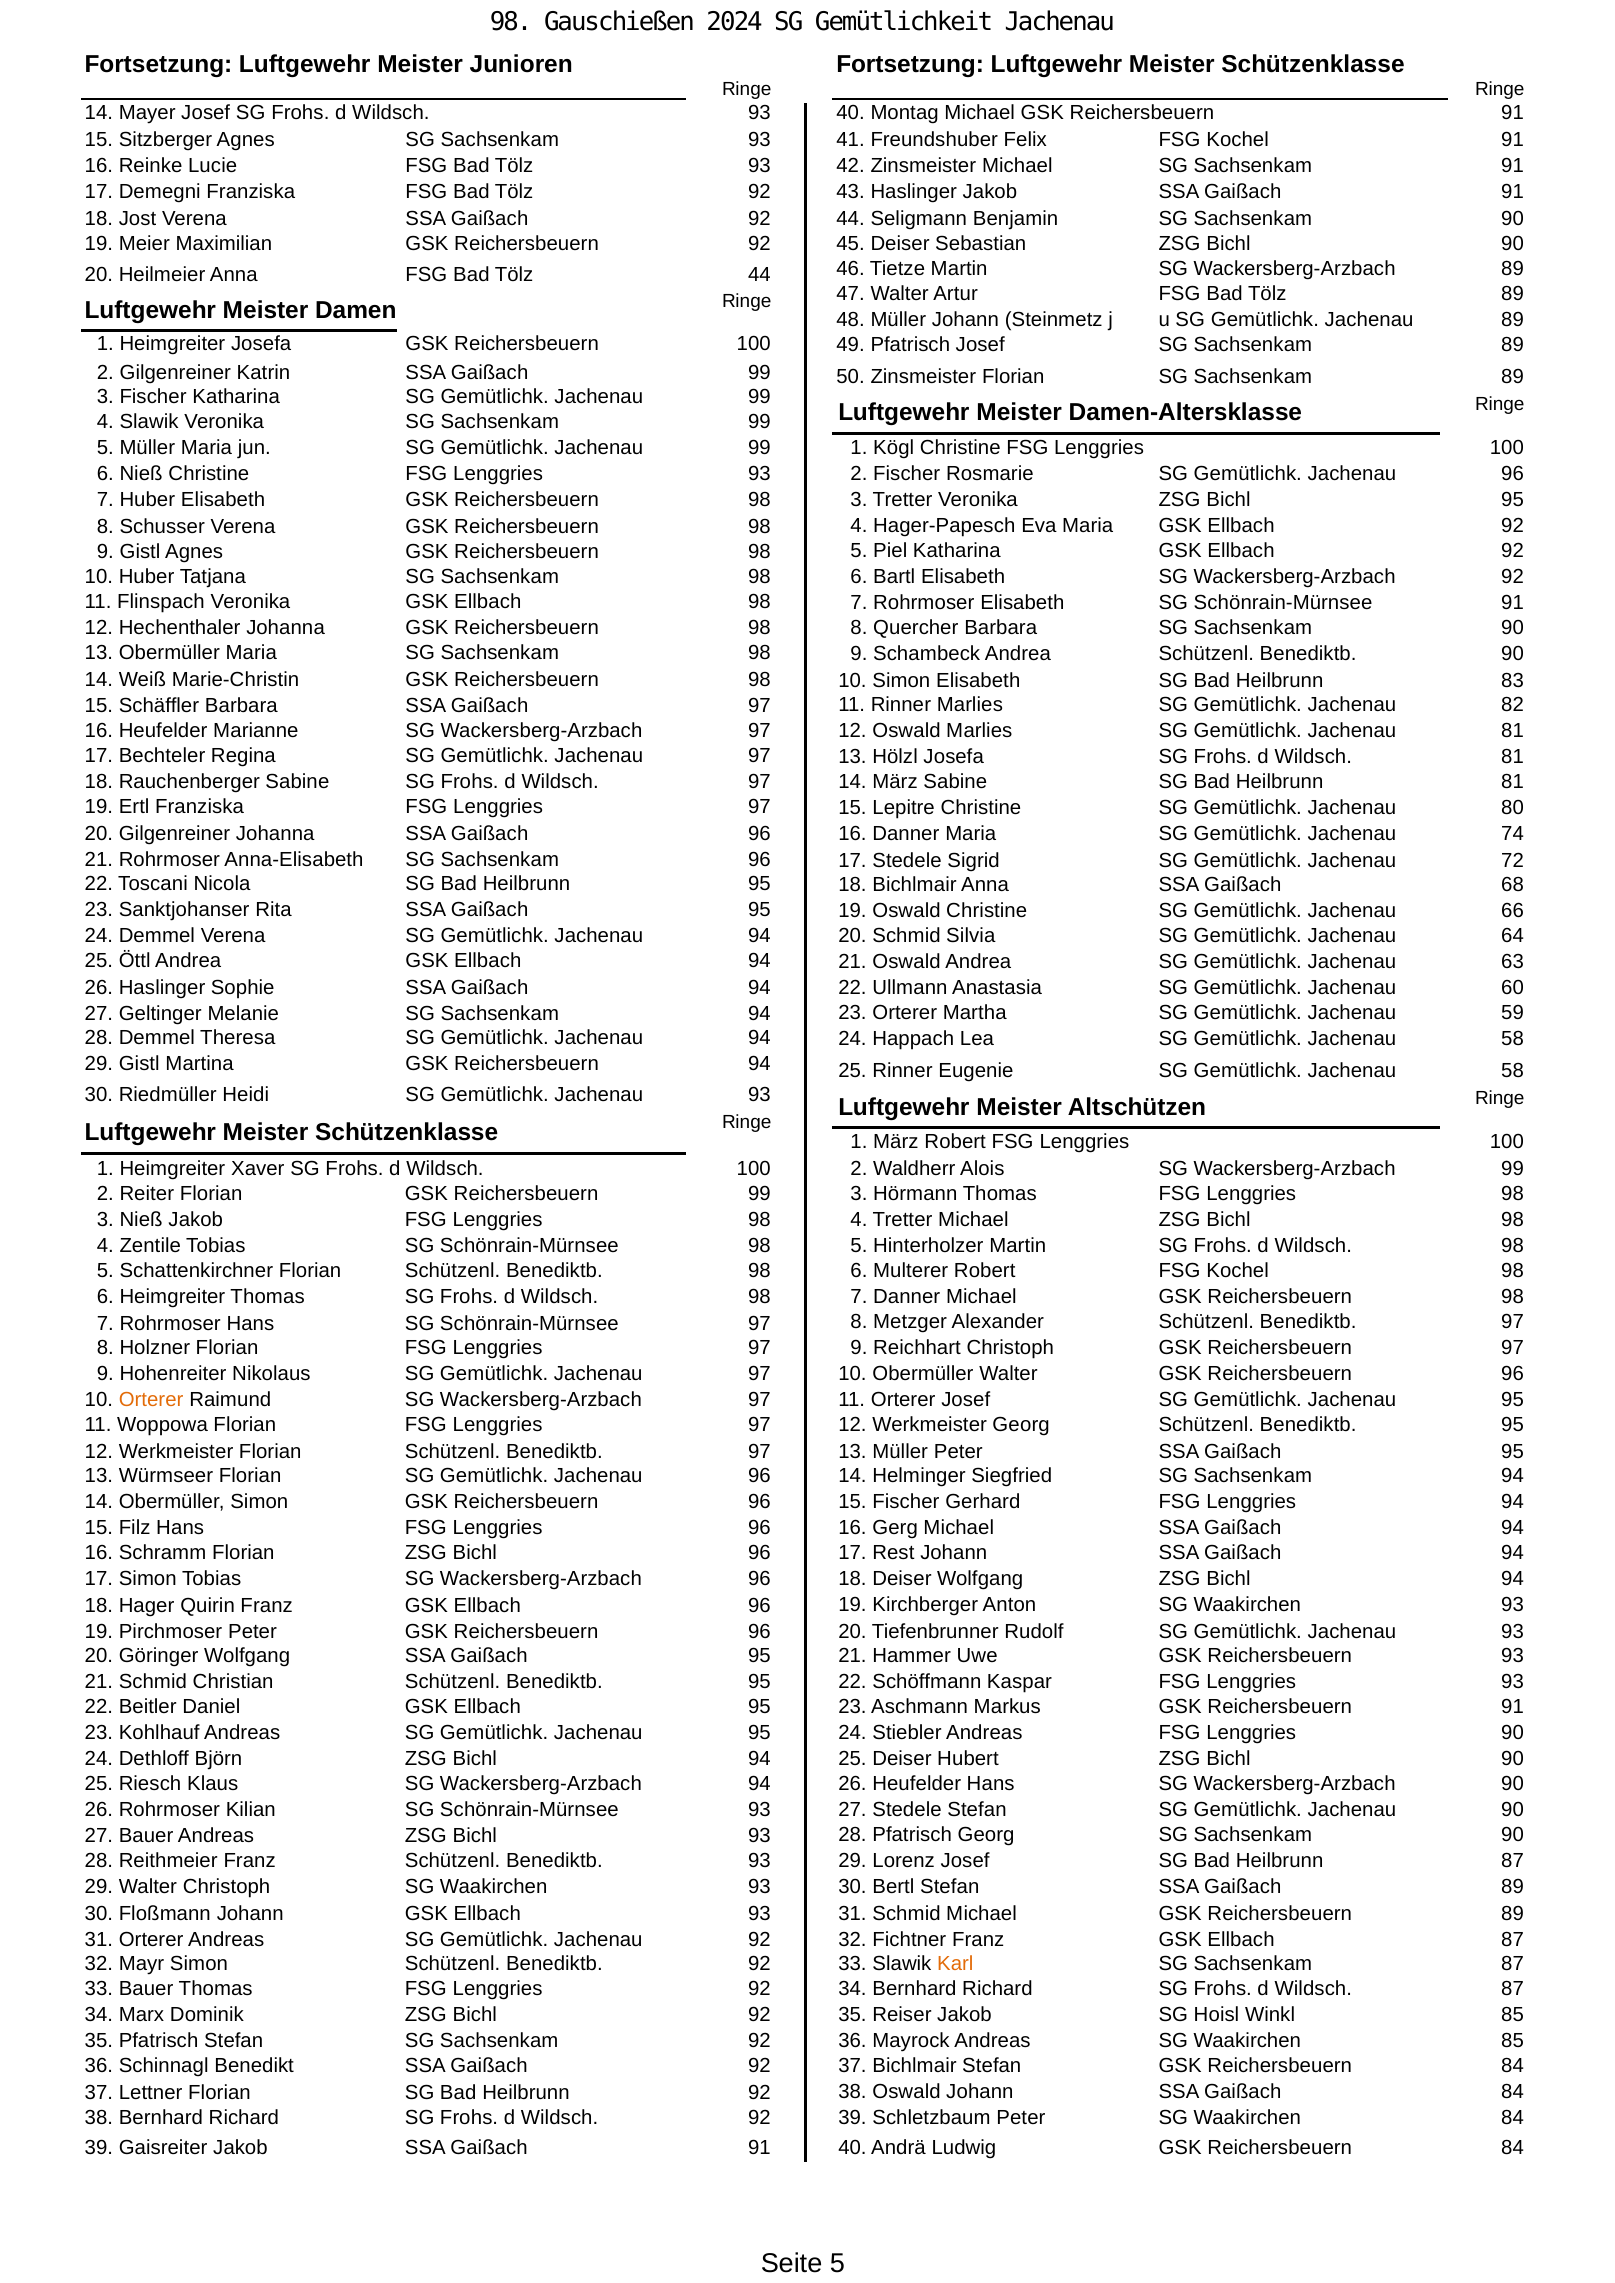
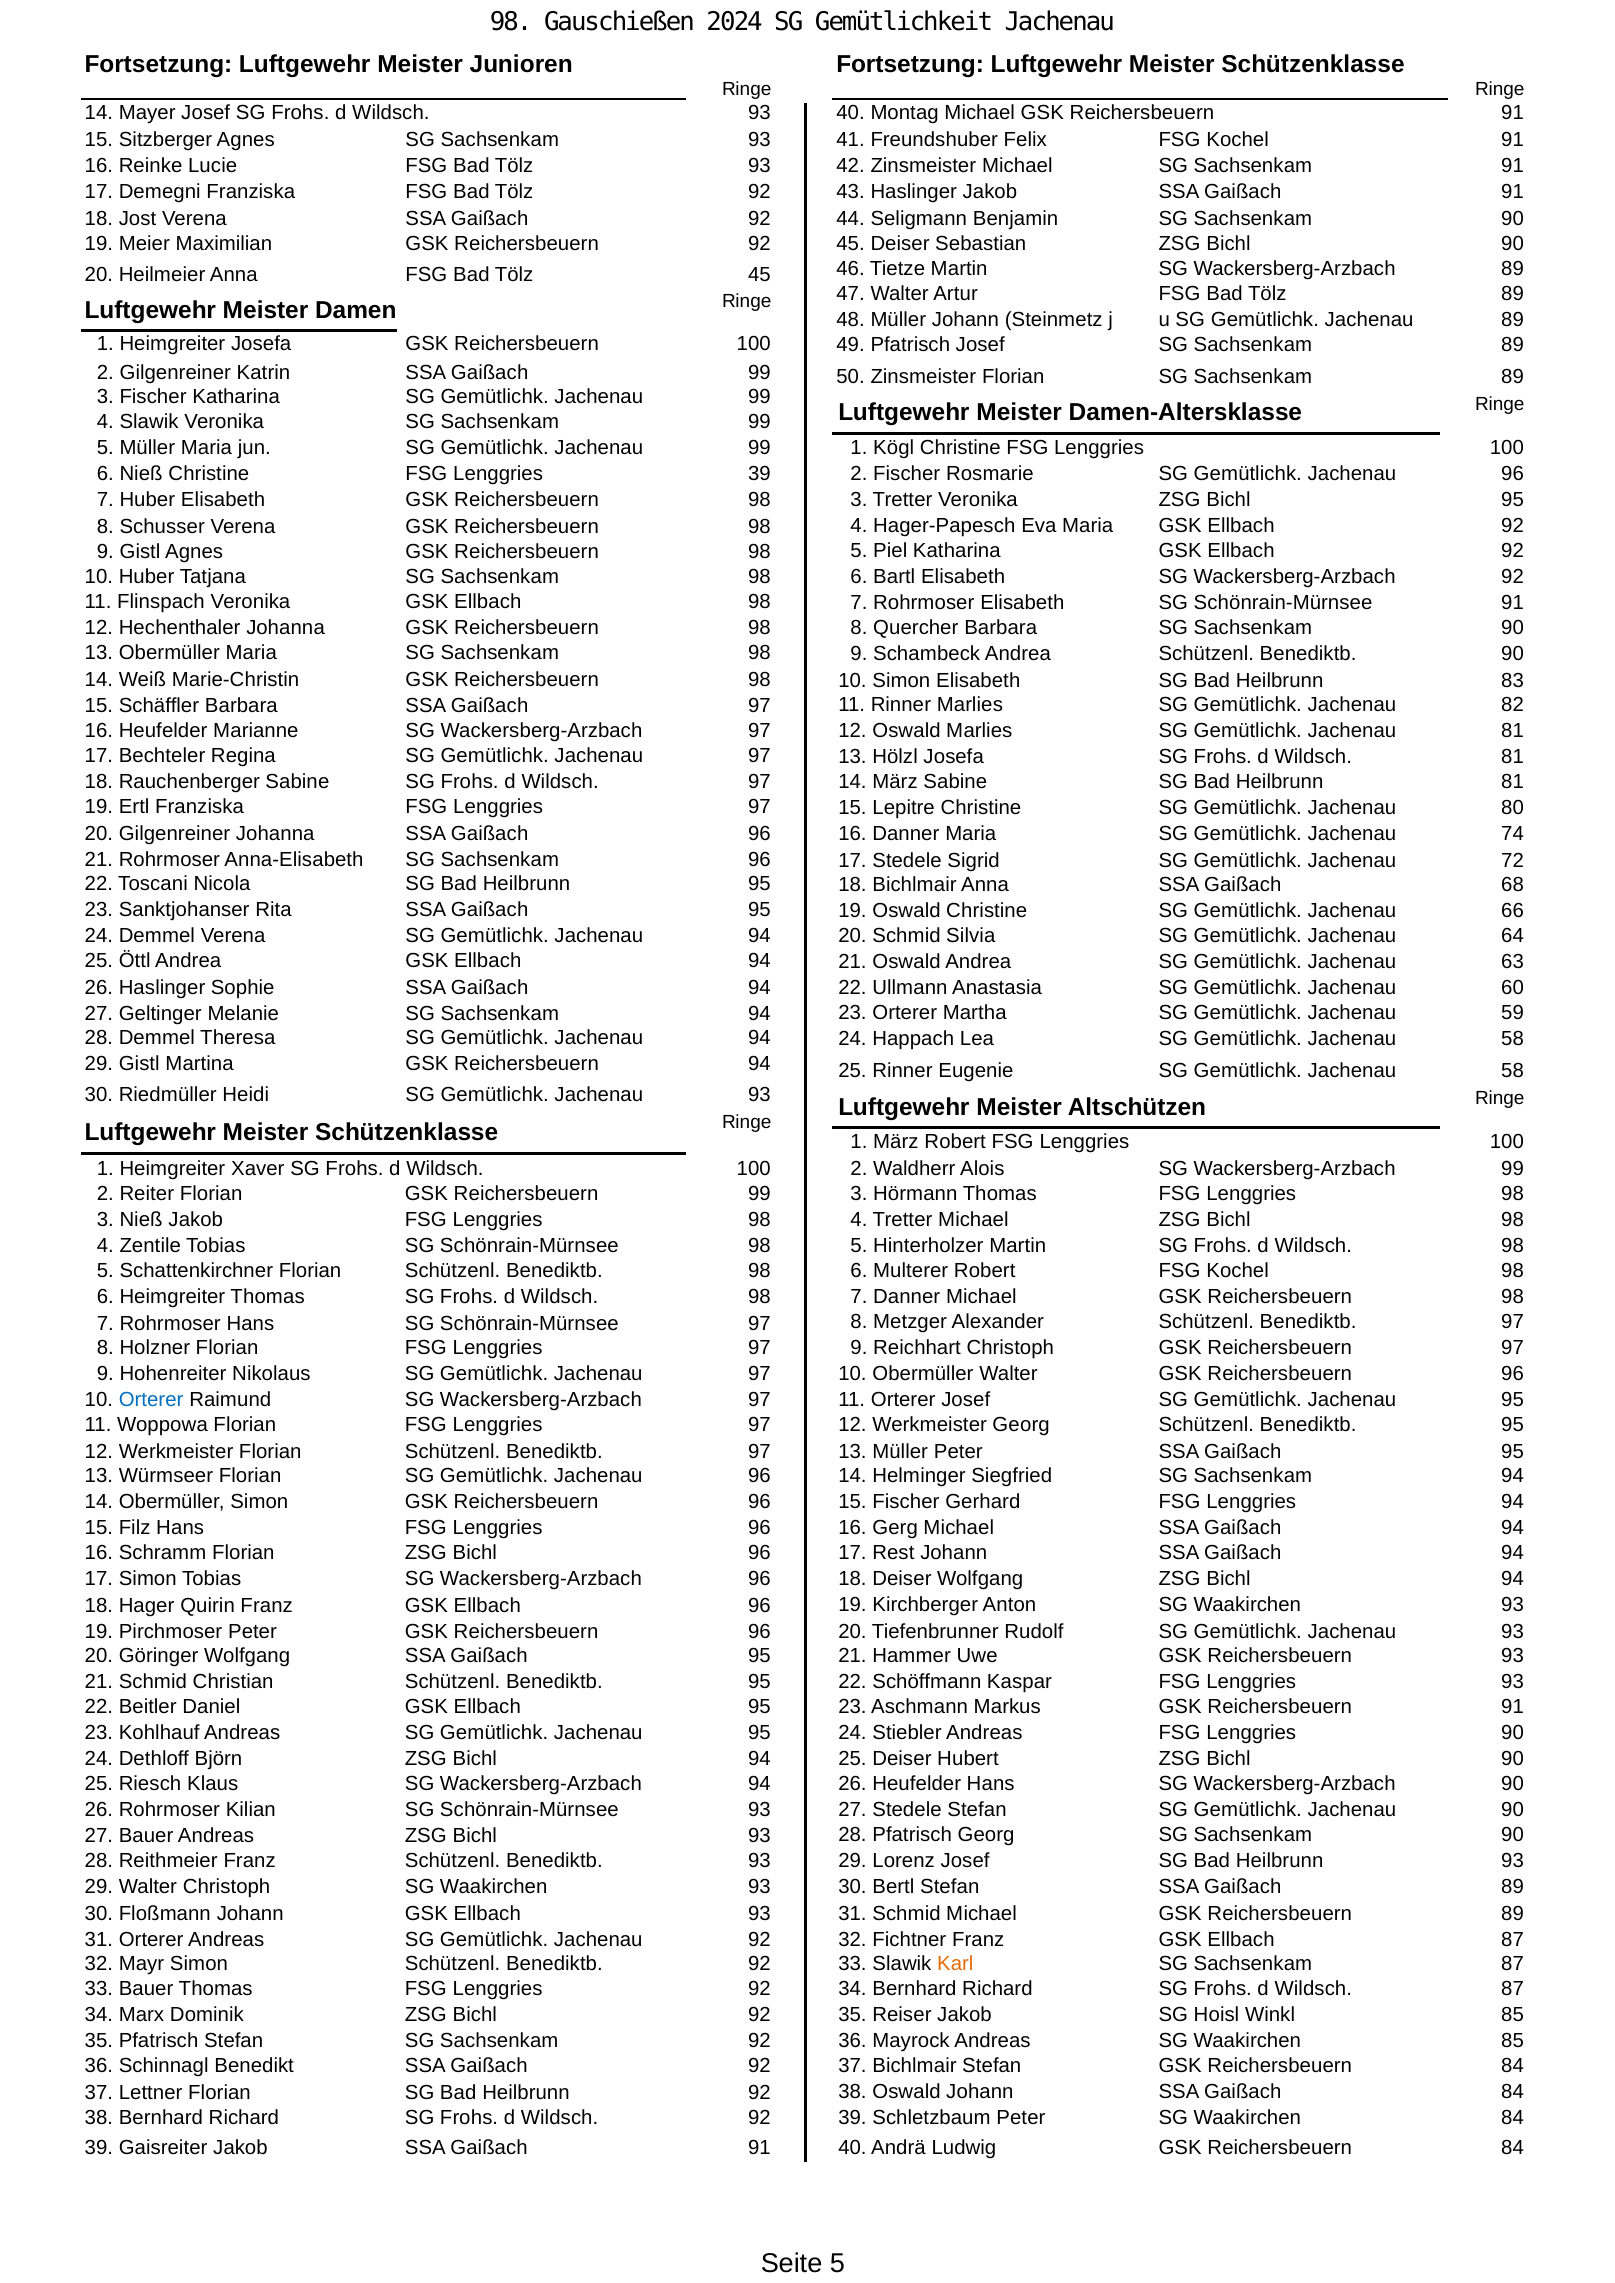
Tölz 44: 44 -> 45 (759, 275)
Christine FSG Lenggries 93: 93 -> 39 (759, 474)
Orterer colour: orange -> blue (151, 1399)
Heilbrunn 87: 87 -> 93 (1513, 1861)
